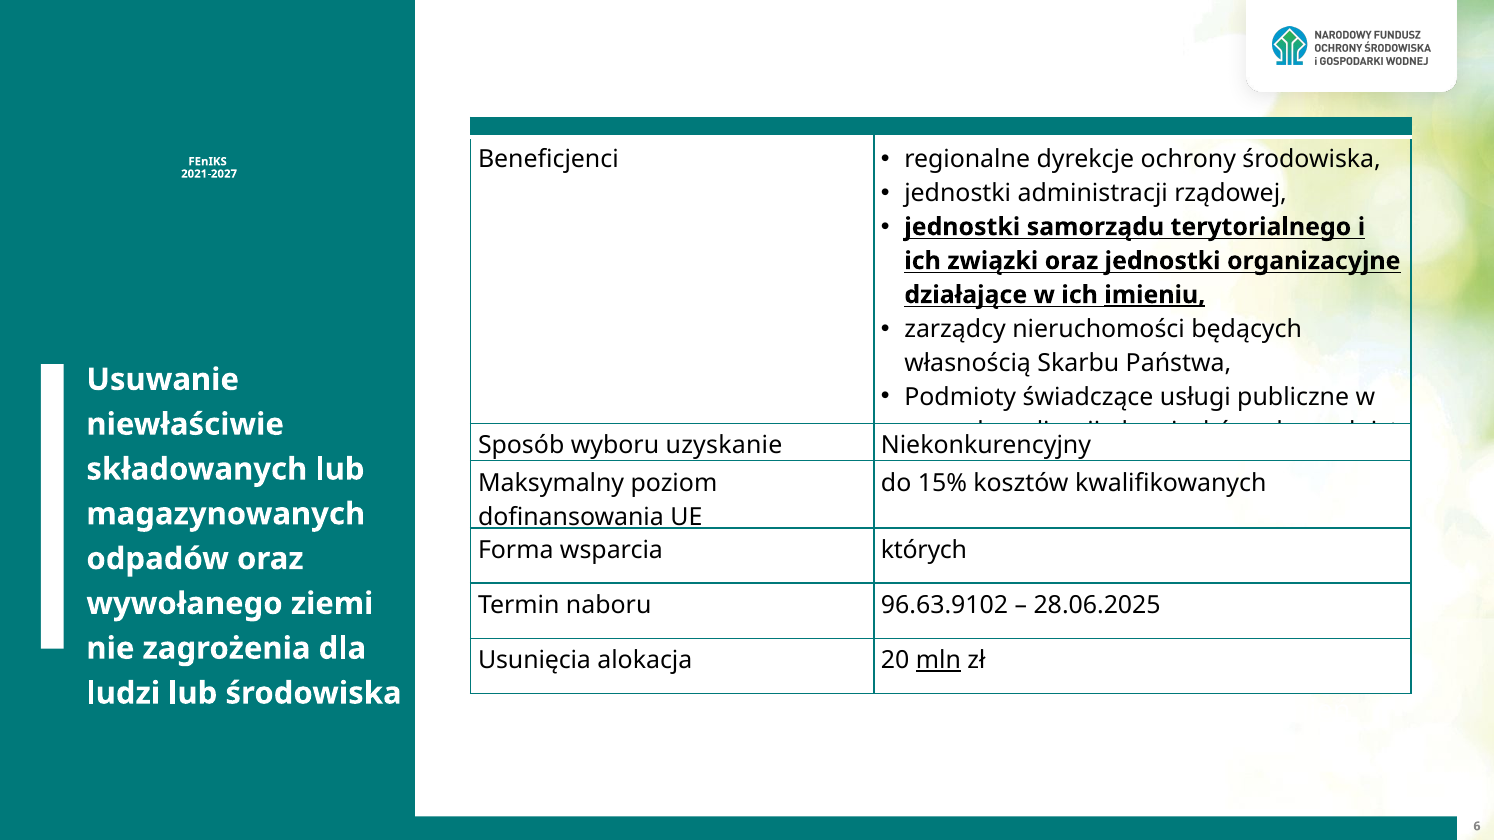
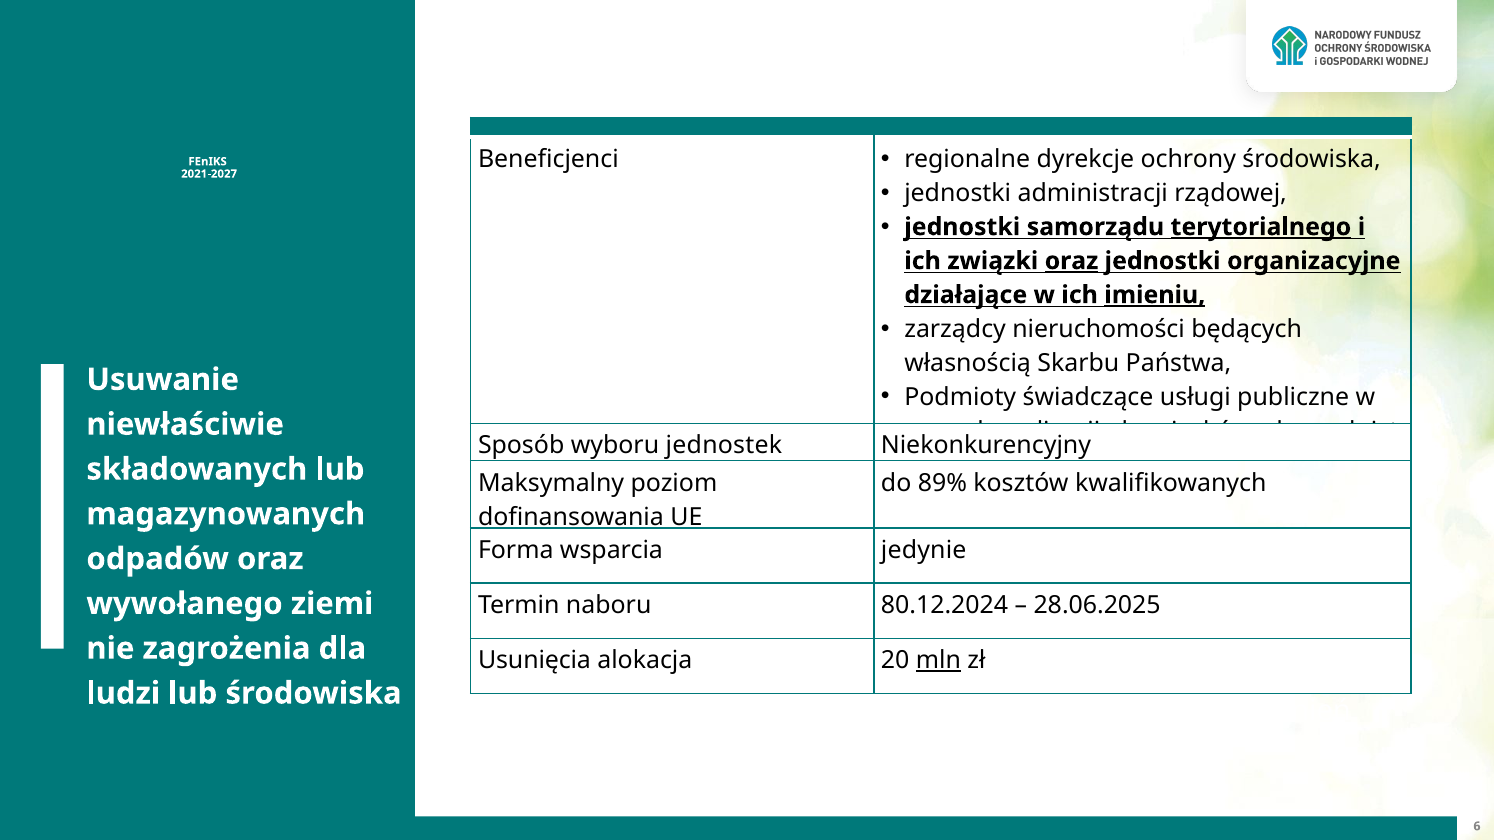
terytorialnego underline: none -> present (1261, 227)
oraz underline: none -> present (1071, 261)
uzyskanie: uzyskanie -> jednostek (724, 446)
15%: 15% -> 89% (942, 483)
których: których -> jedynie (924, 550)
96.63.9102: 96.63.9102 -> 80.12.2024 (945, 606)
